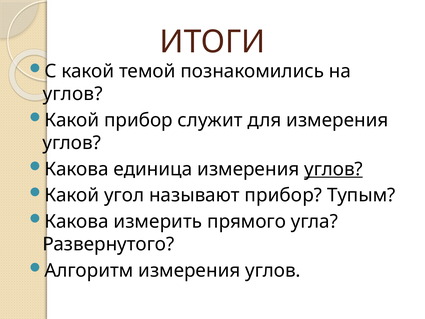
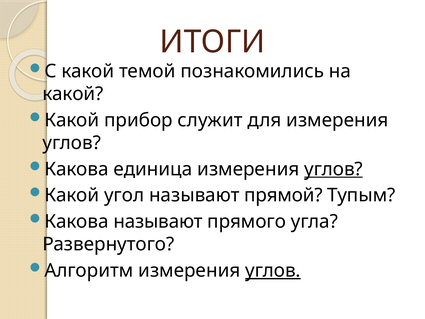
углов: углов -> какой (73, 94)
называют прибор: прибор -> прямой (283, 195)
Какова измерить: измерить -> называют (158, 221)
углов underline: none -> present (273, 270)
